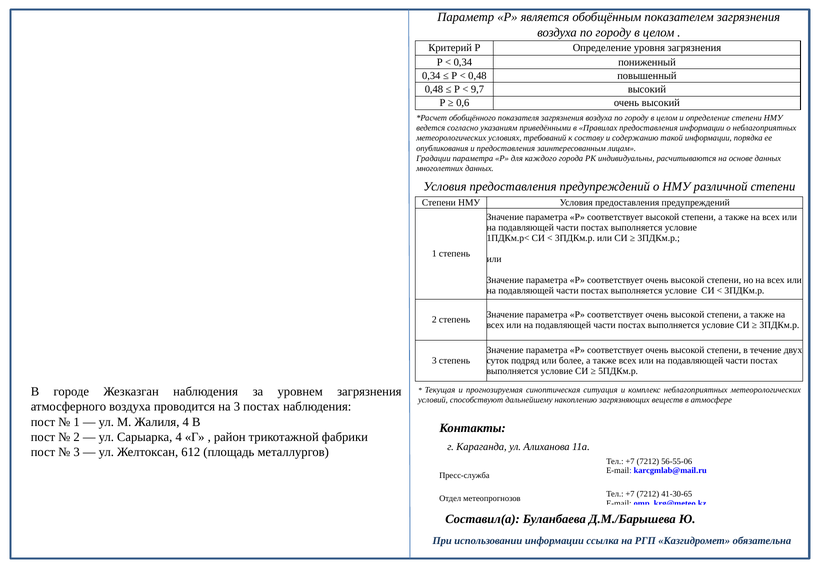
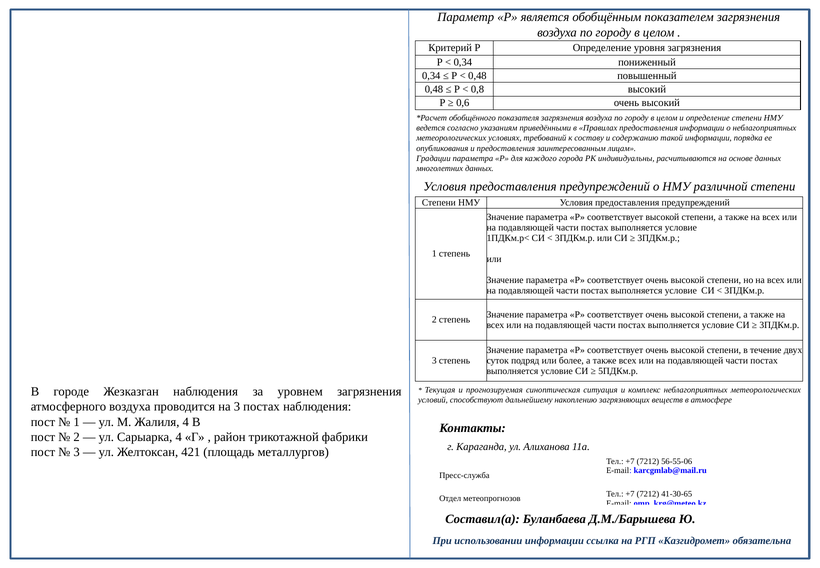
9,7: 9,7 -> 0,8 (477, 89)
612: 612 -> 421 (191, 452)
